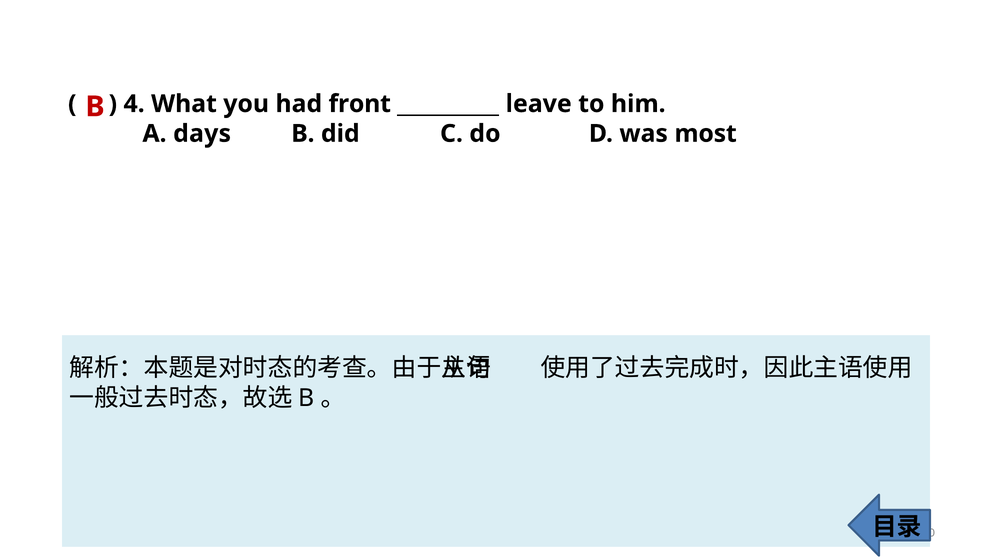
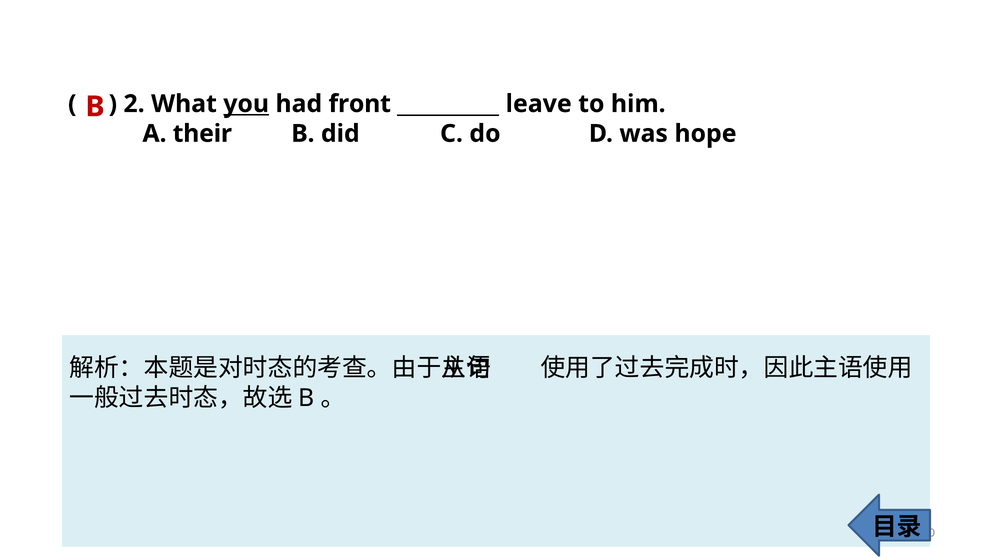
4: 4 -> 2 (134, 104)
you underline: none -> present (246, 104)
days: days -> their (202, 134)
most: most -> hope (705, 134)
